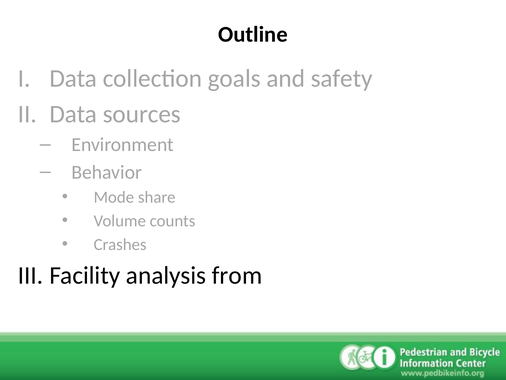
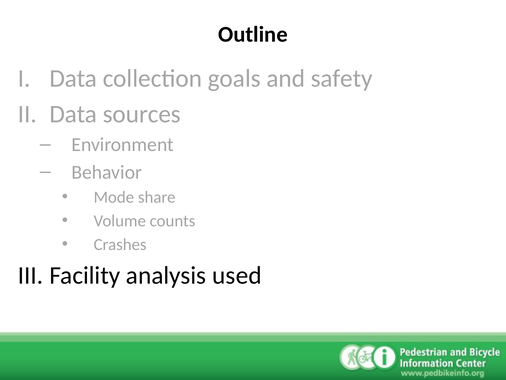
from: from -> used (237, 275)
